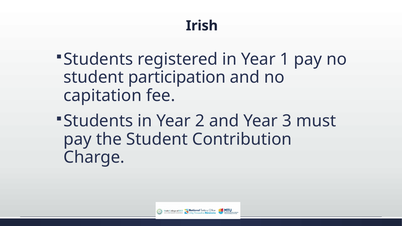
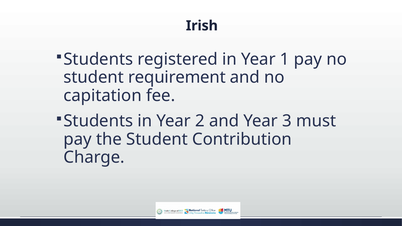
participation: participation -> requirement (177, 77)
